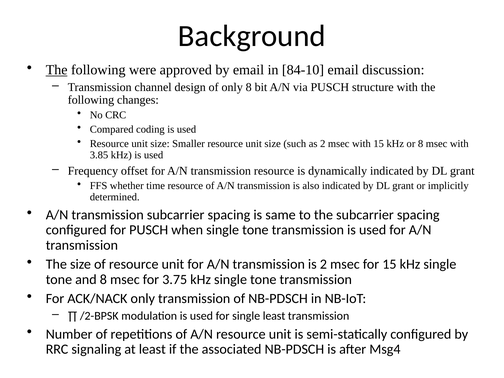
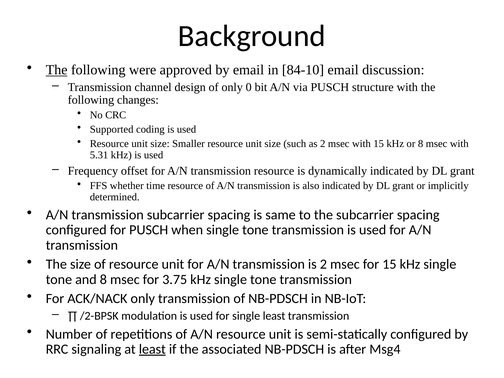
only 8: 8 -> 0 (249, 87)
Compared: Compared -> Supported (112, 129)
3.85: 3.85 -> 5.31 (99, 155)
least underline: none -> present (152, 349)
